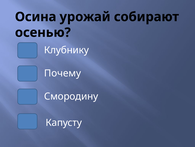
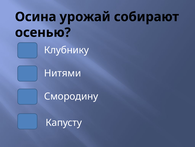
Почему: Почему -> Нитями (63, 73)
